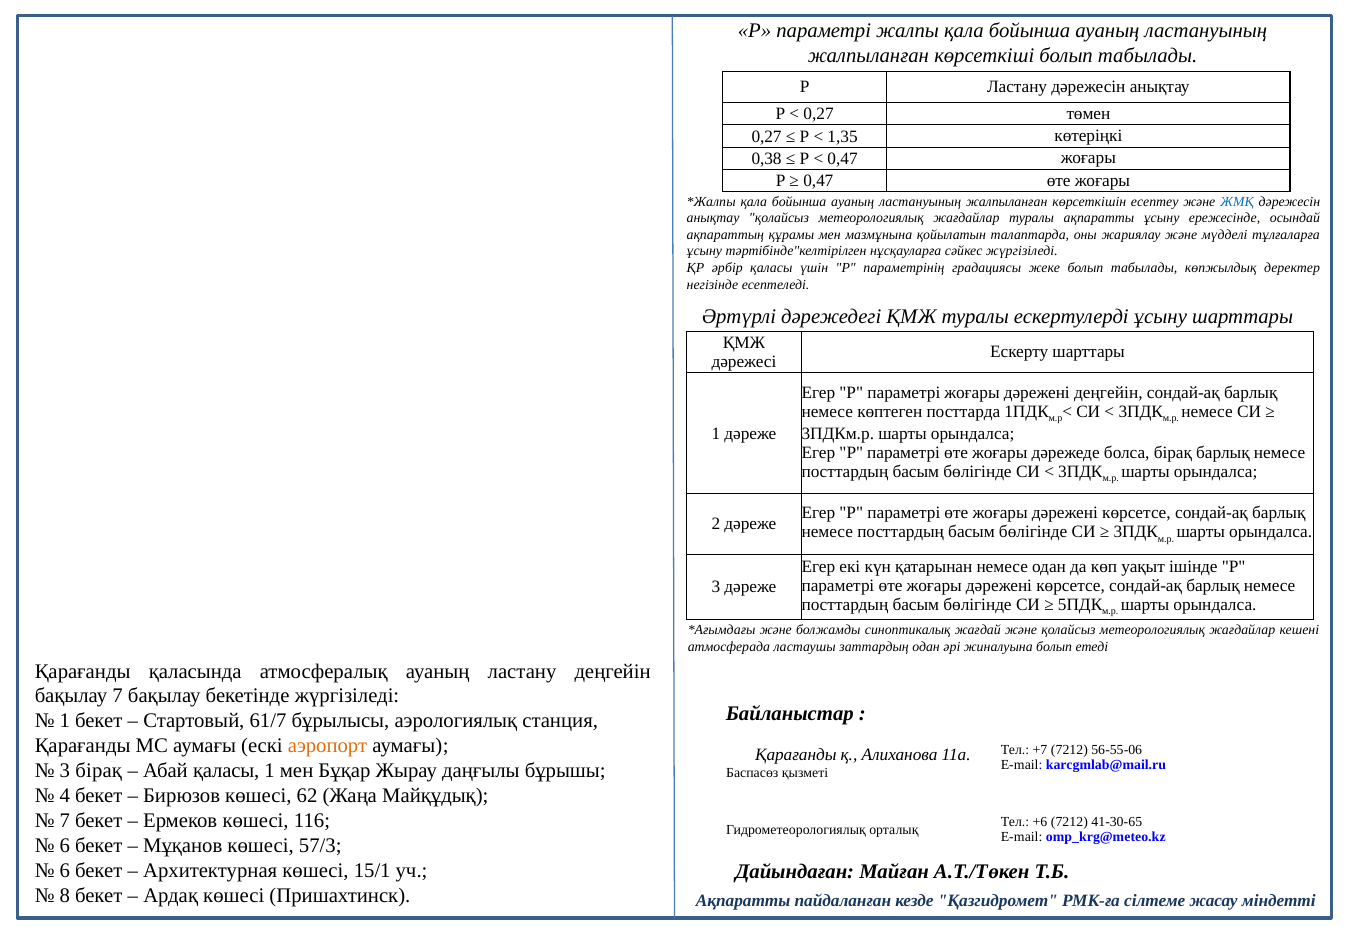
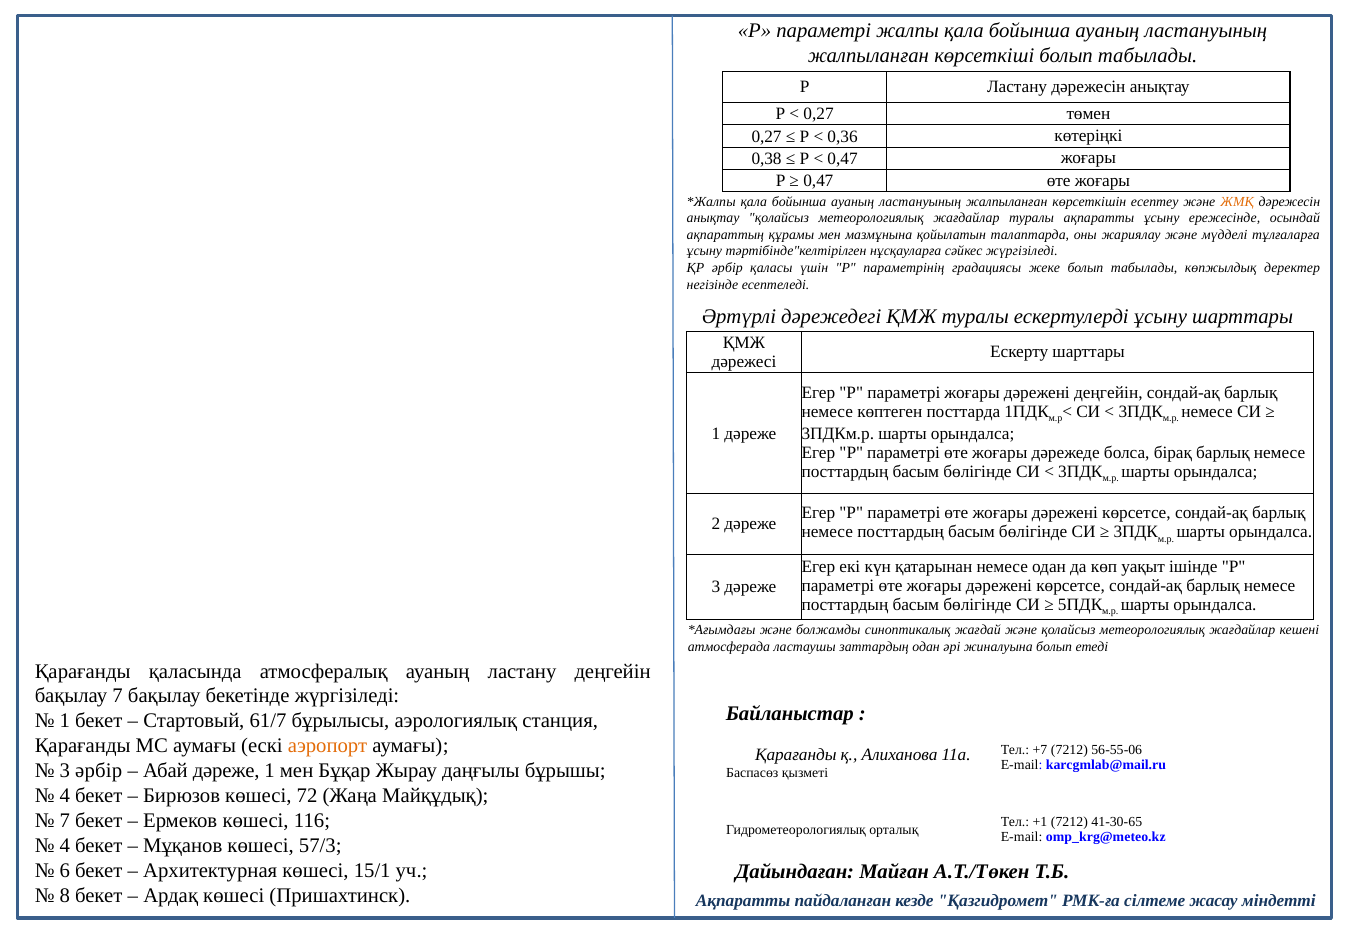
1,35: 1,35 -> 0,36 (843, 137)
ЖМҚ colour: blue -> orange (1237, 202)
3 бірақ: бірақ -> әрбір (99, 771)
Абай қаласы: қаласы -> дәреже (226, 771)
62: 62 -> 72 (307, 796)
+6: +6 -> +1 (1040, 822)
6: 6 -> 4 (65, 845)
